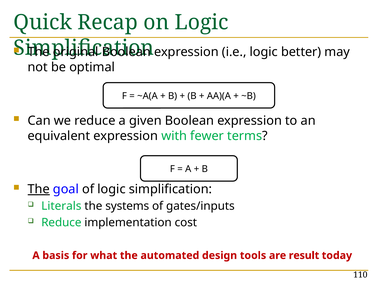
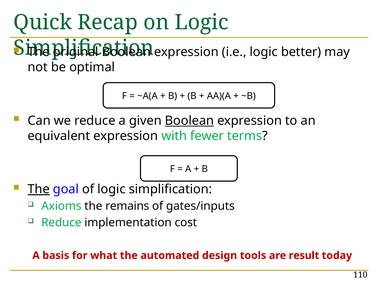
Boolean underline: none -> present (189, 121)
Literals: Literals -> Axioms (61, 206)
systems: systems -> remains (127, 206)
